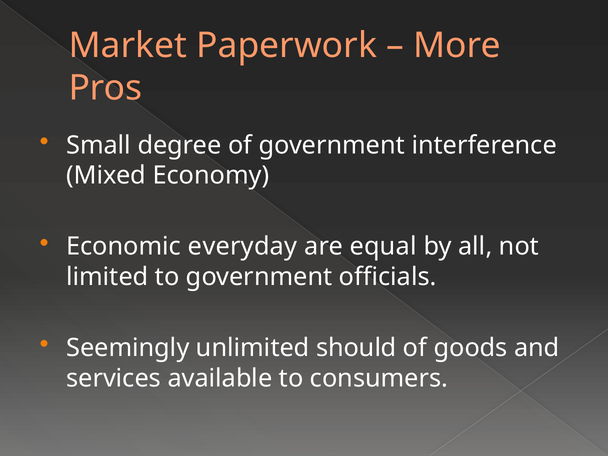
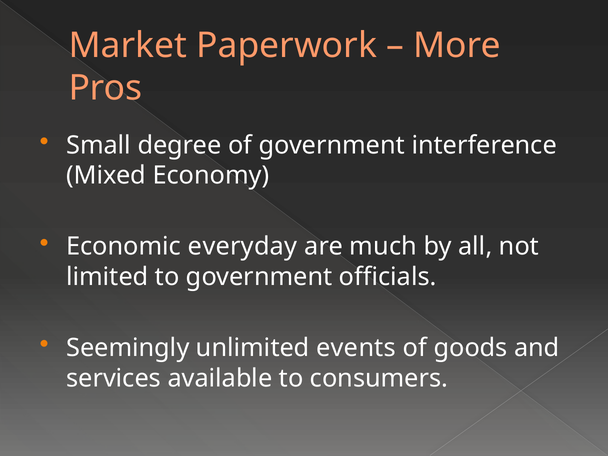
equal: equal -> much (383, 247)
should: should -> events (356, 348)
